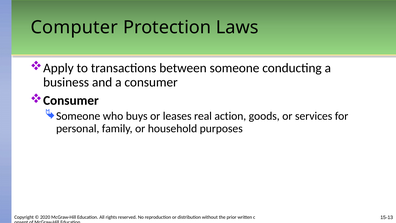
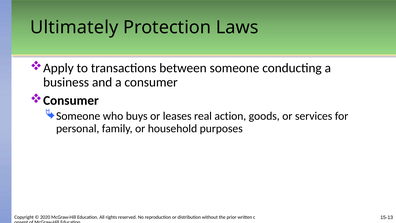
Computer: Computer -> Ultimately (74, 27)
